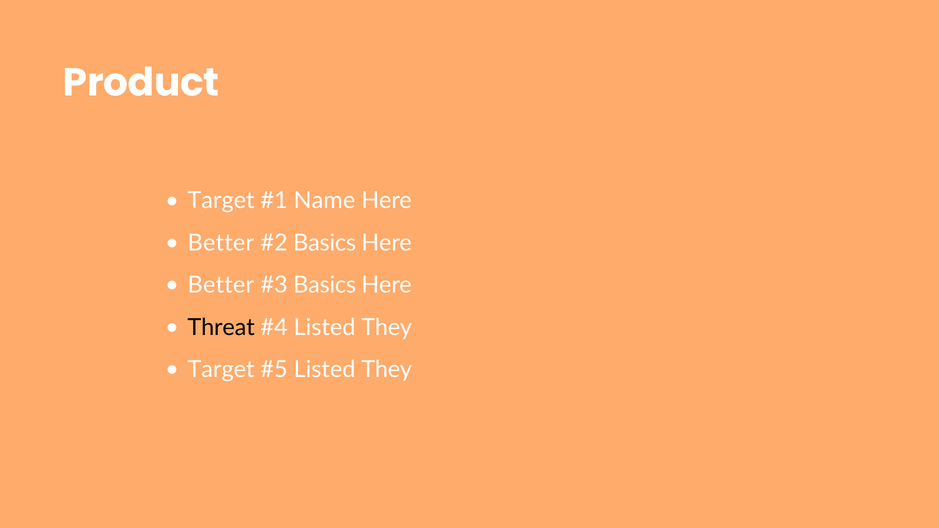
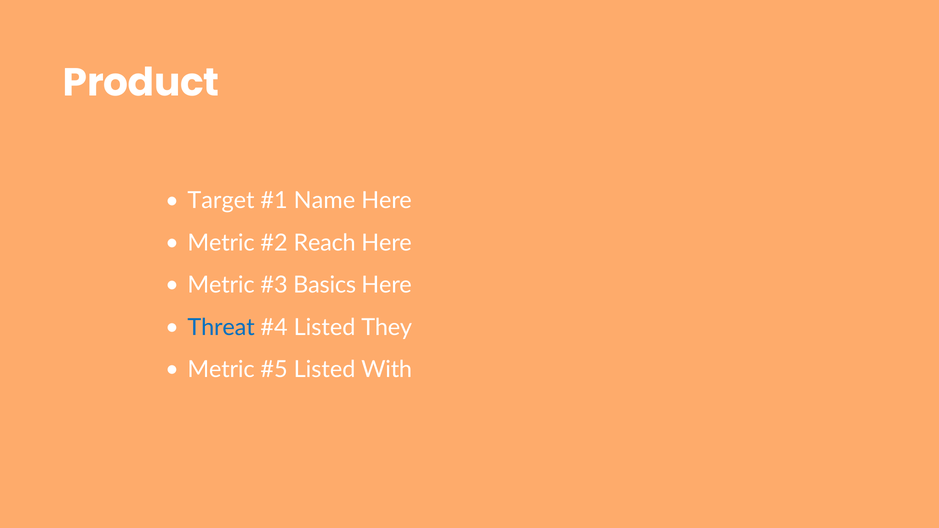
Better: Better -> Metric (221, 243)
Basics: Basics -> Reach (325, 243)
Better: Better -> Metric (221, 285)
Threat colour: black -> blue (221, 327)
Target: Target -> Metric (221, 370)
They: They -> With (387, 370)
